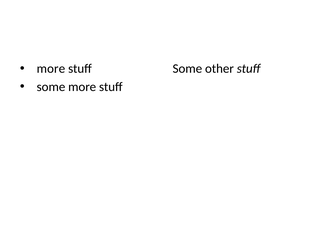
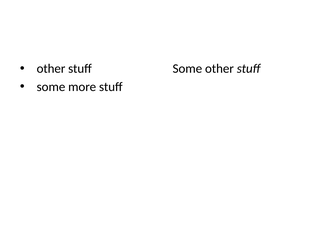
more: more -> other (51, 69)
